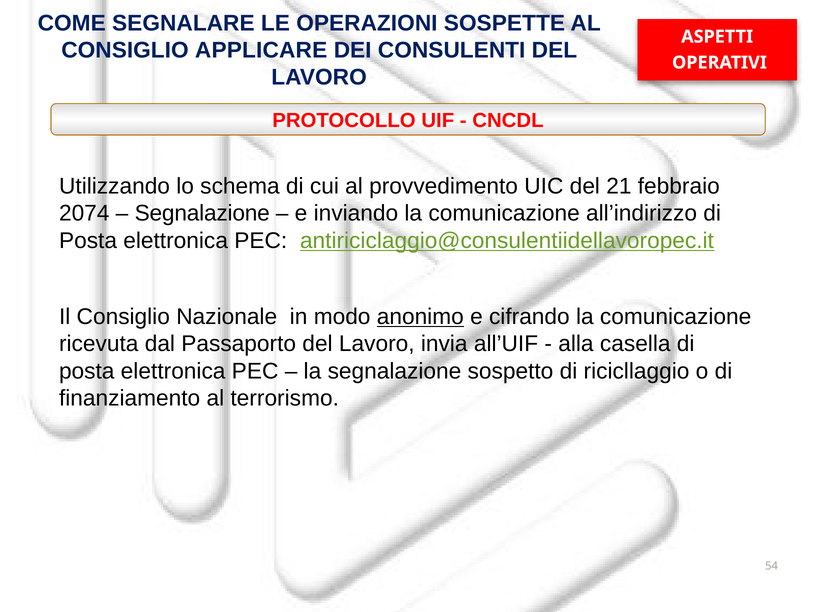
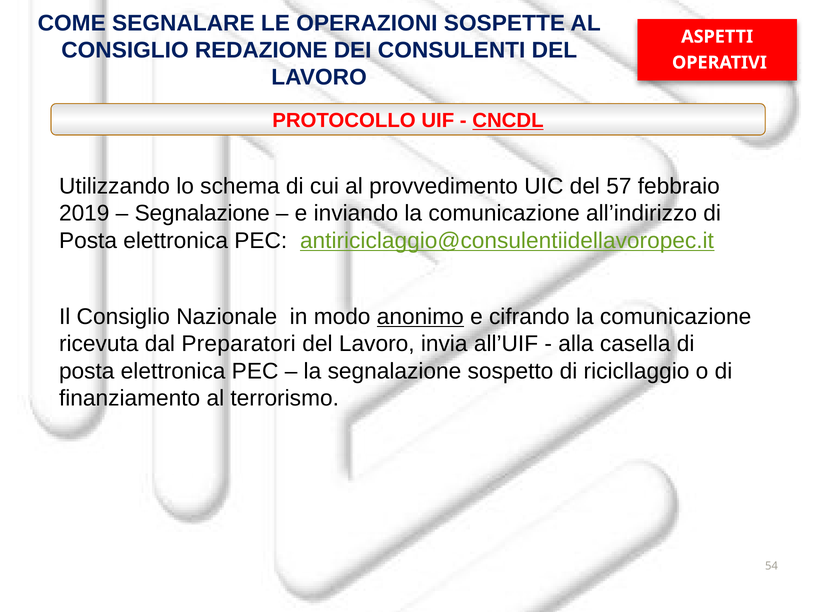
APPLICARE: APPLICARE -> REDAZIONE (261, 50)
CNCDL underline: none -> present (508, 121)
21: 21 -> 57 (619, 186)
2074: 2074 -> 2019 (84, 213)
Passaporto: Passaporto -> Preparatori (239, 344)
